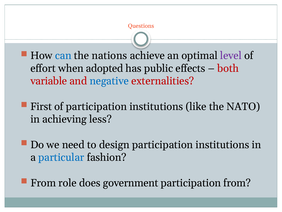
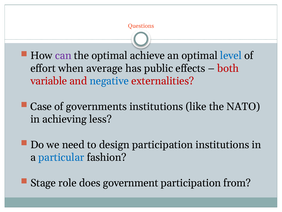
can colour: blue -> purple (63, 55)
the nations: nations -> optimal (109, 55)
level colour: purple -> blue (231, 55)
adopted: adopted -> average (104, 68)
First: First -> Case (41, 106)
of participation: participation -> governments (96, 106)
From: From -> Stage (43, 183)
